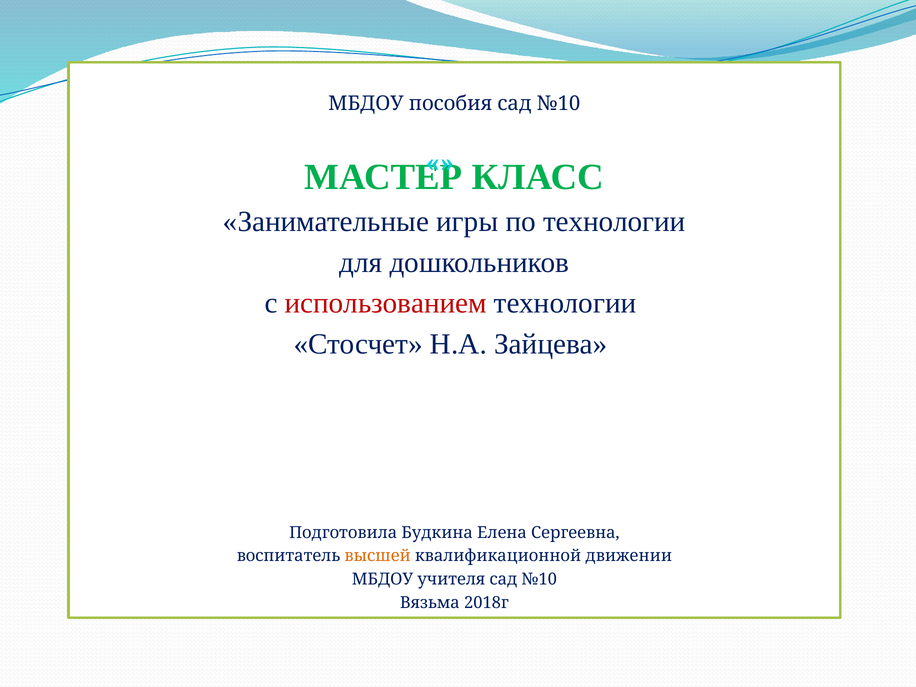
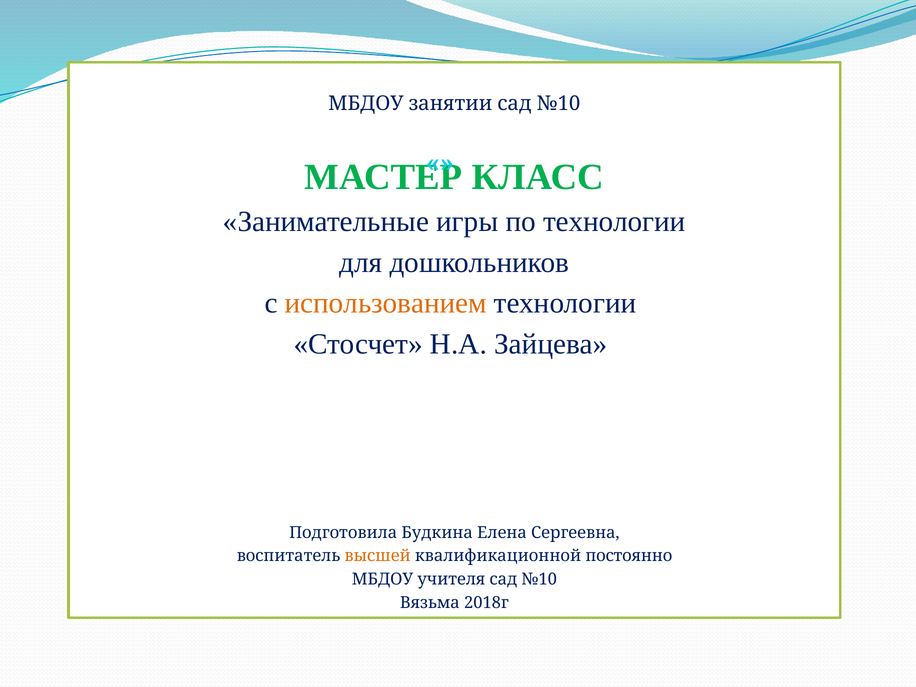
пособия: пособия -> занятии (451, 104)
использованием colour: red -> orange (386, 303)
движении: движении -> постоянно (629, 556)
